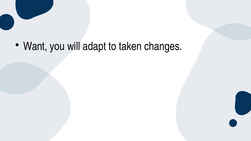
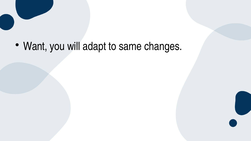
taken: taken -> same (130, 46)
